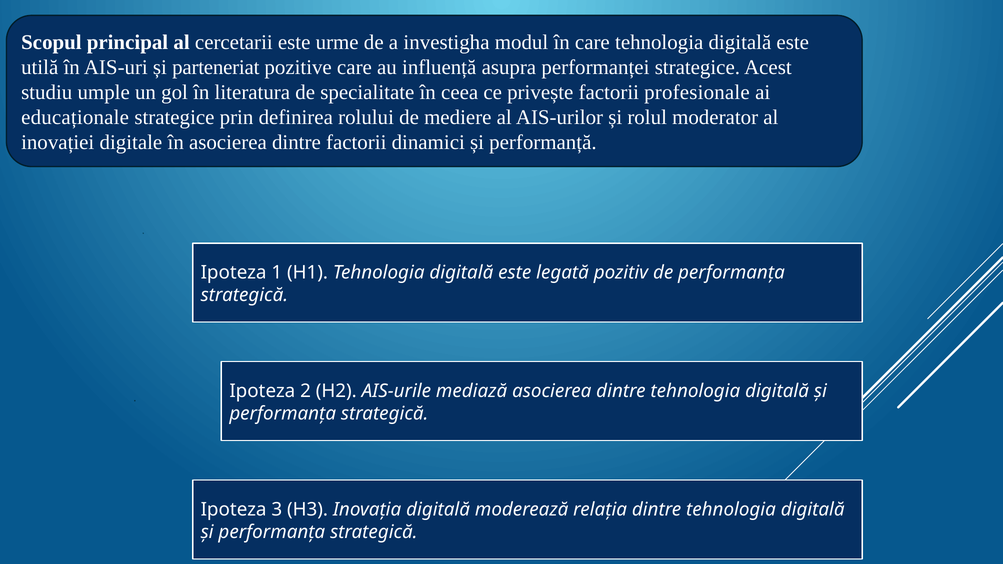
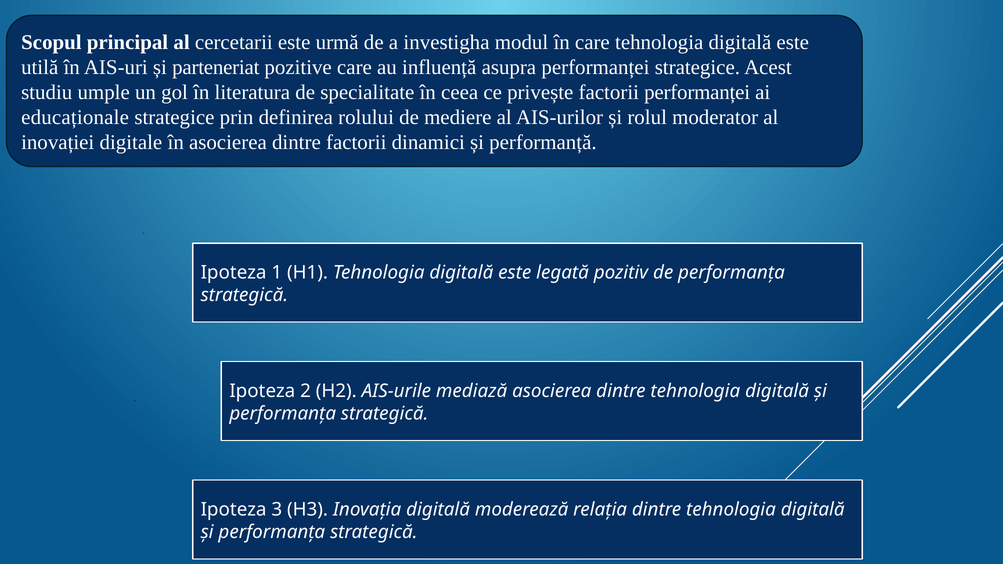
urme: urme -> urmă (337, 42)
factorii profesionale: profesionale -> performanței (697, 92)
